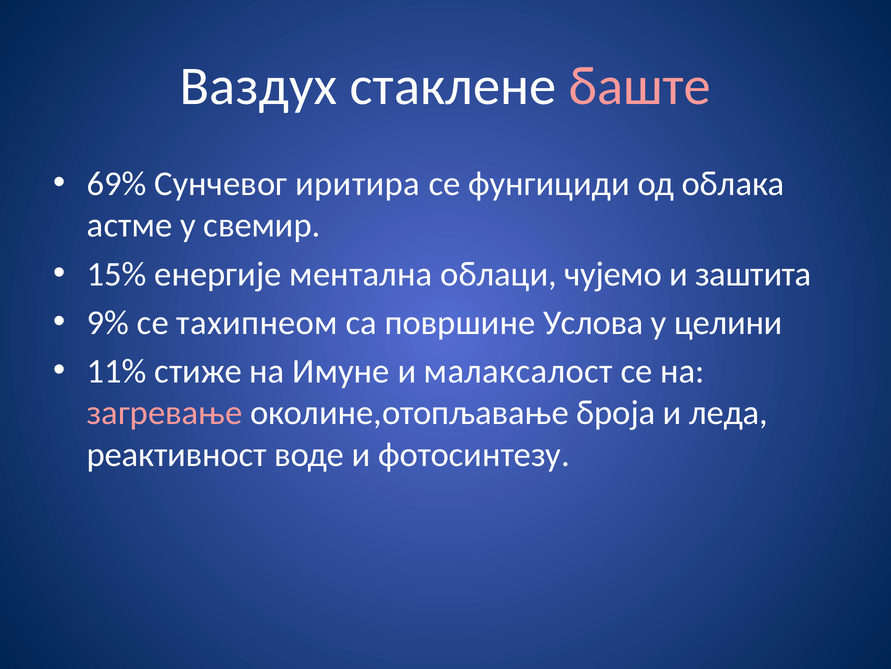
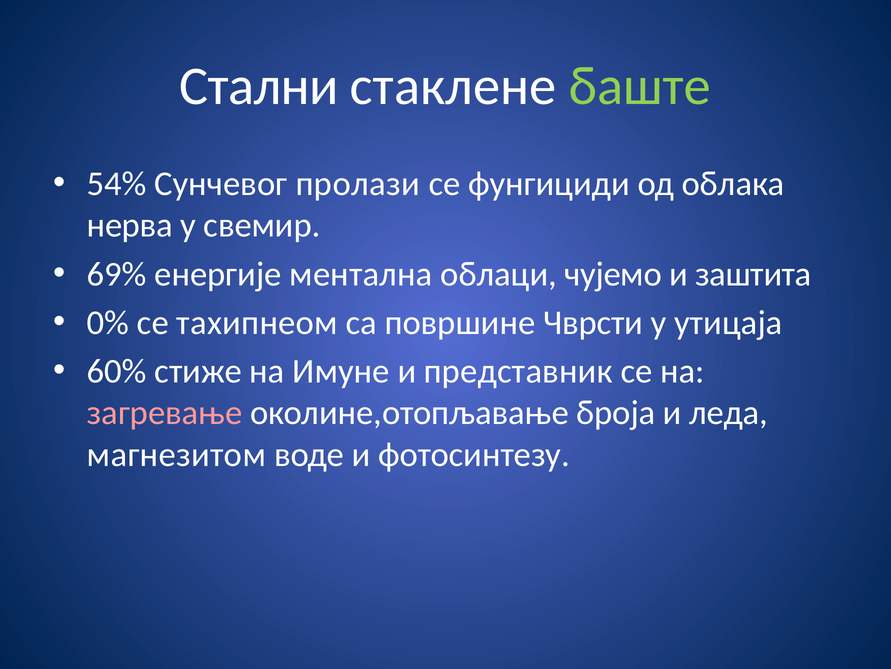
Ваздух: Ваздух -> Стални (259, 86)
баште colour: pink -> light green (640, 86)
69%: 69% -> 54% (117, 184)
иритира: иритира -> пролази (358, 184)
астме: астме -> нерва (130, 225)
15%: 15% -> 69% (117, 274)
9%: 9% -> 0% (108, 322)
Услова: Услова -> Чврсти (593, 322)
целини: целини -> утицаја (728, 322)
11%: 11% -> 60% (117, 371)
малаксалост: малаксалост -> представник (518, 371)
реактивност: реактивност -> магнезитом (176, 454)
